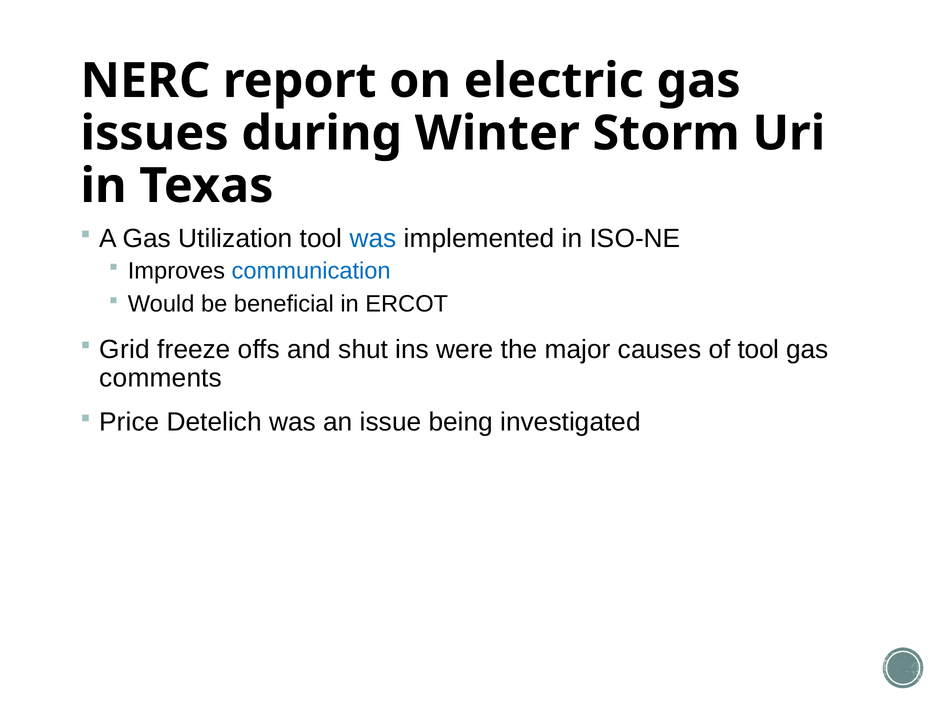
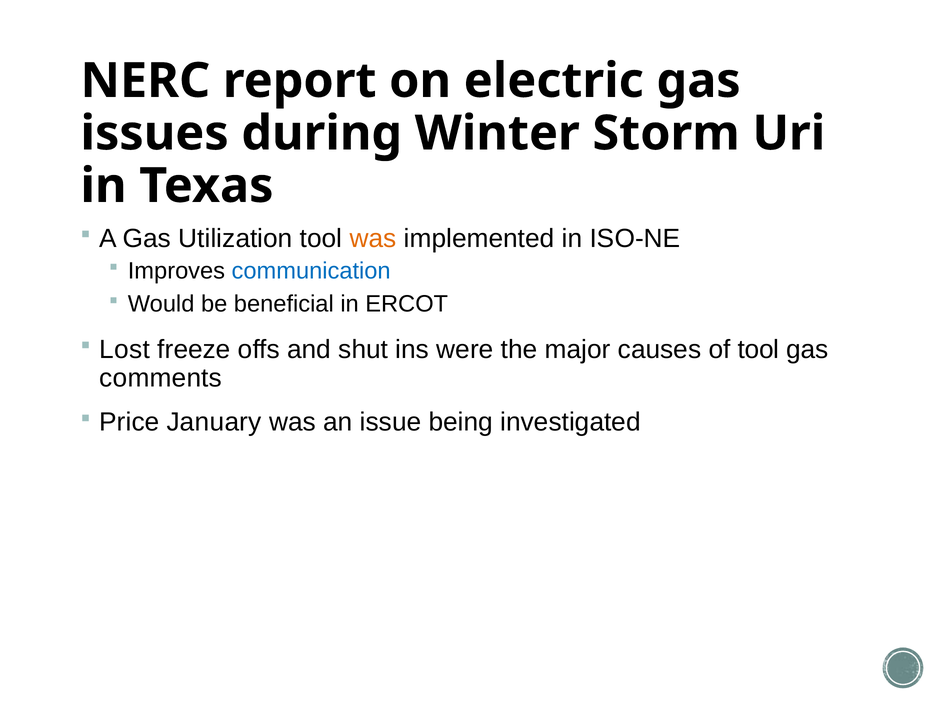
was colour: blue -> orange (373, 239)
Grid: Grid -> Lost (125, 350)
Detelich: Detelich -> January (214, 422)
